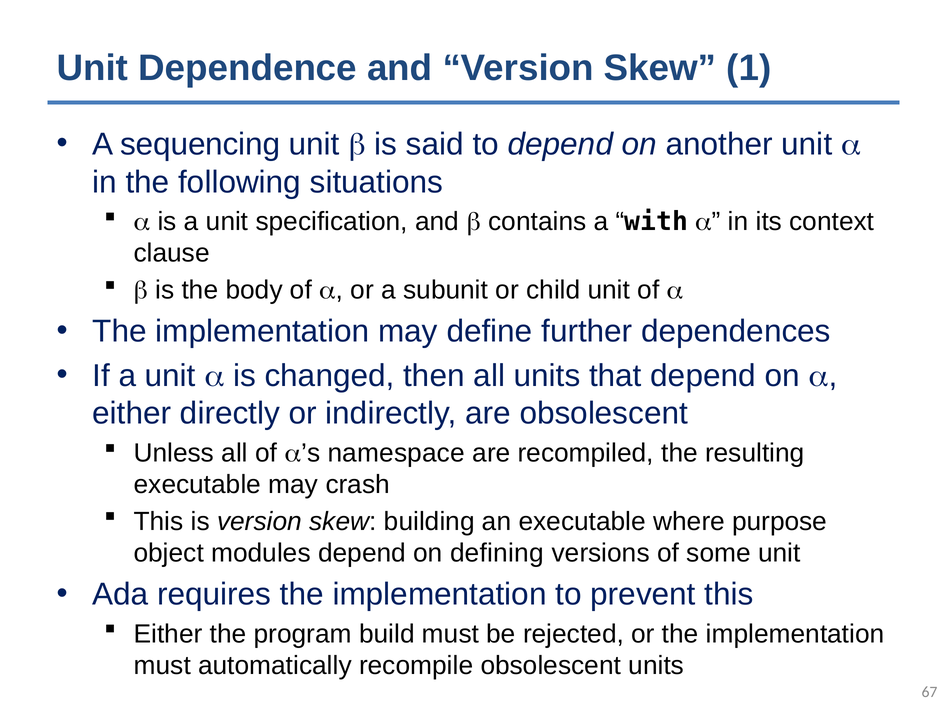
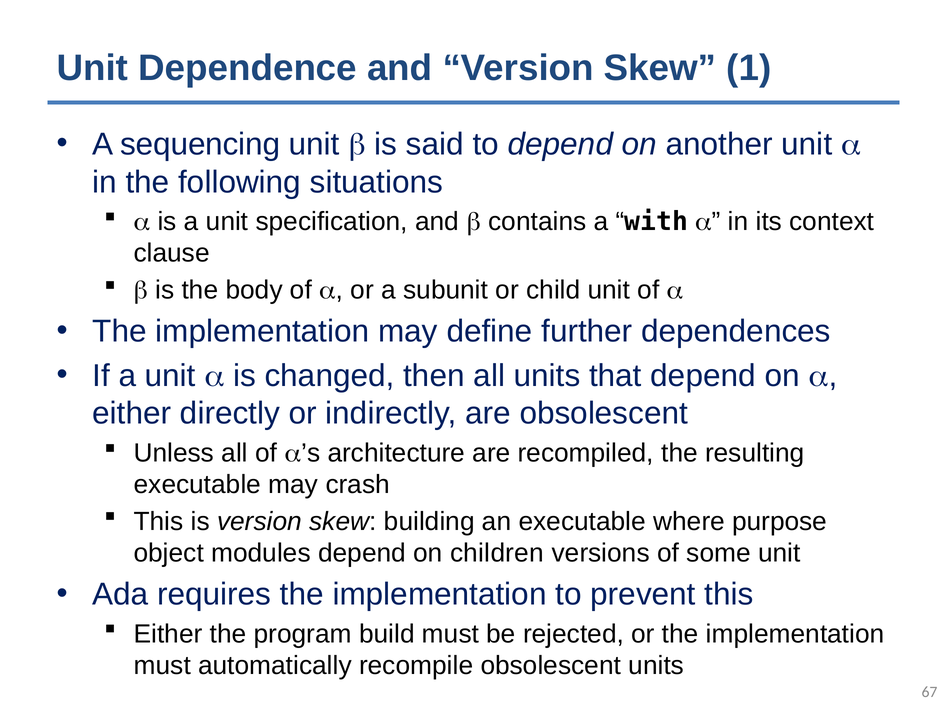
namespace: namespace -> architecture (396, 453)
defining: defining -> children (497, 553)
